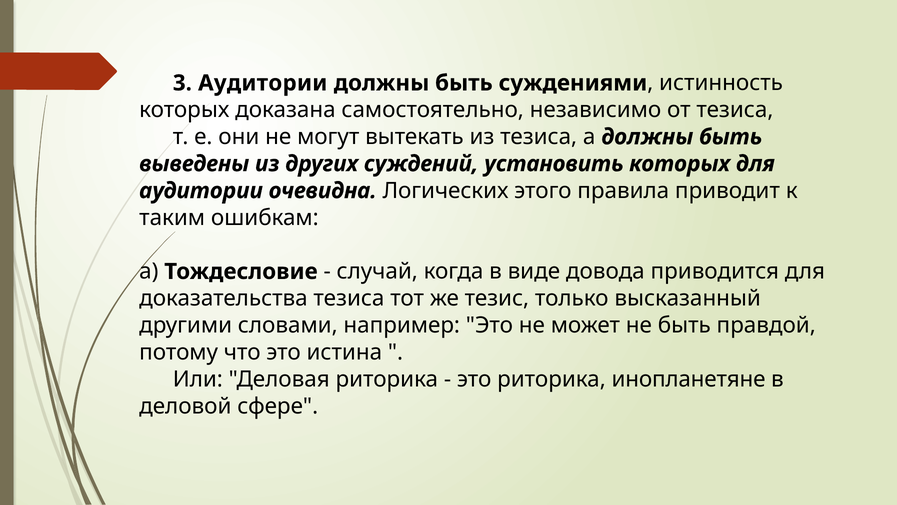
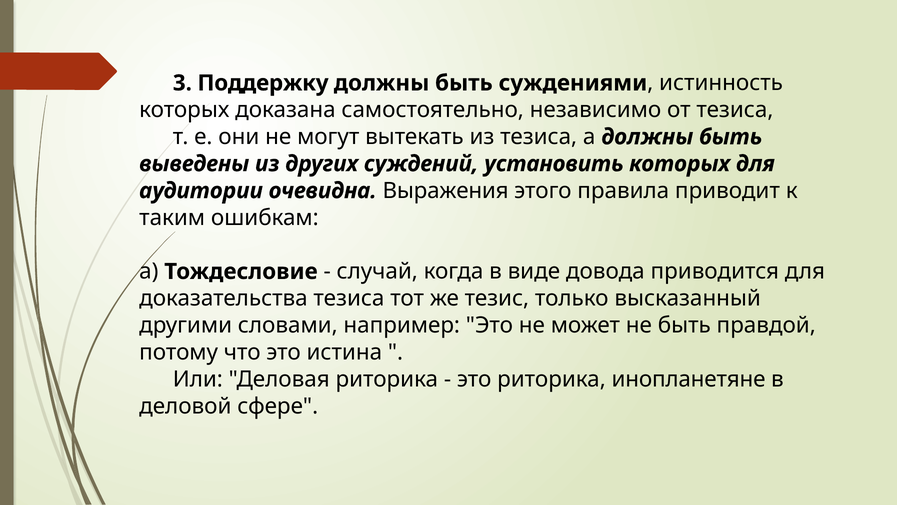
3 Аудитории: Аудитории -> Поддержку (263, 83)
Логических: Логических -> Выражения (446, 191)
